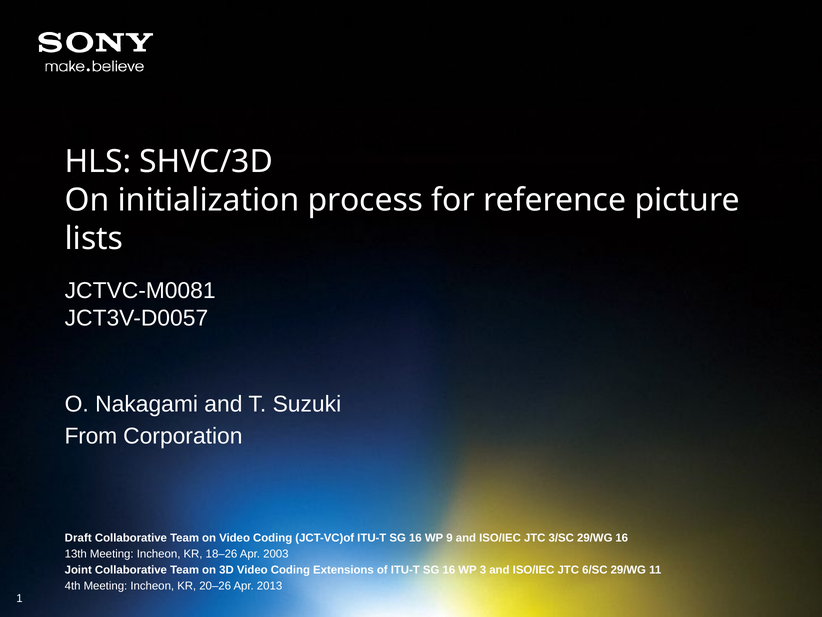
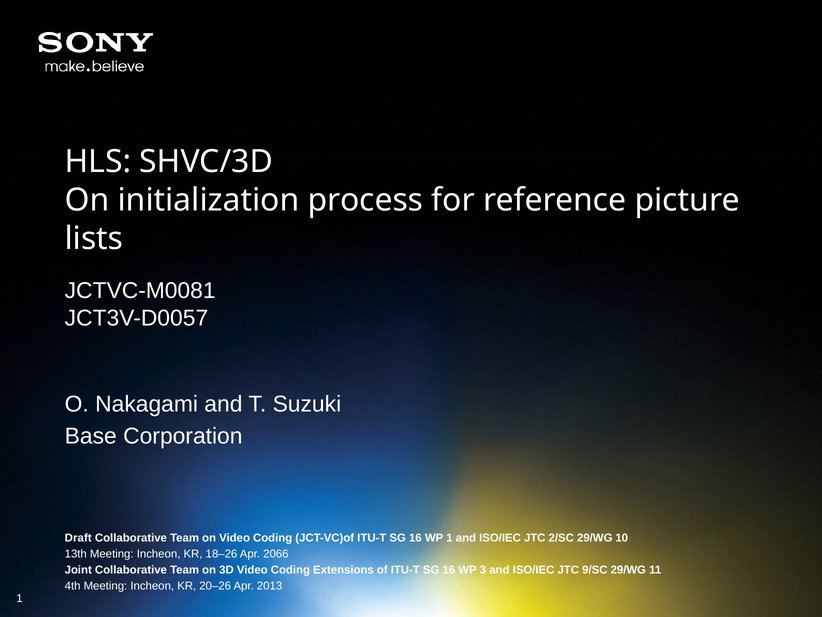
From: From -> Base (91, 436)
WP 9: 9 -> 1 (449, 538)
3/SC: 3/SC -> 2/SC (561, 538)
29/WG 16: 16 -> 10 (622, 538)
2003: 2003 -> 2066 (276, 554)
6/SC: 6/SC -> 9/SC (595, 570)
